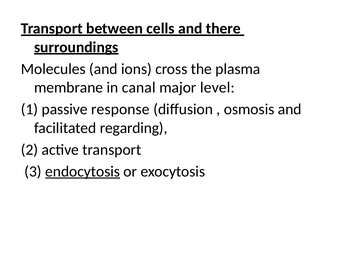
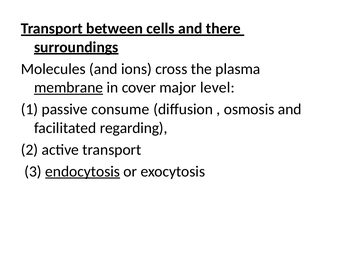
membrane underline: none -> present (69, 87)
canal: canal -> cover (139, 87)
response: response -> consume (120, 109)
